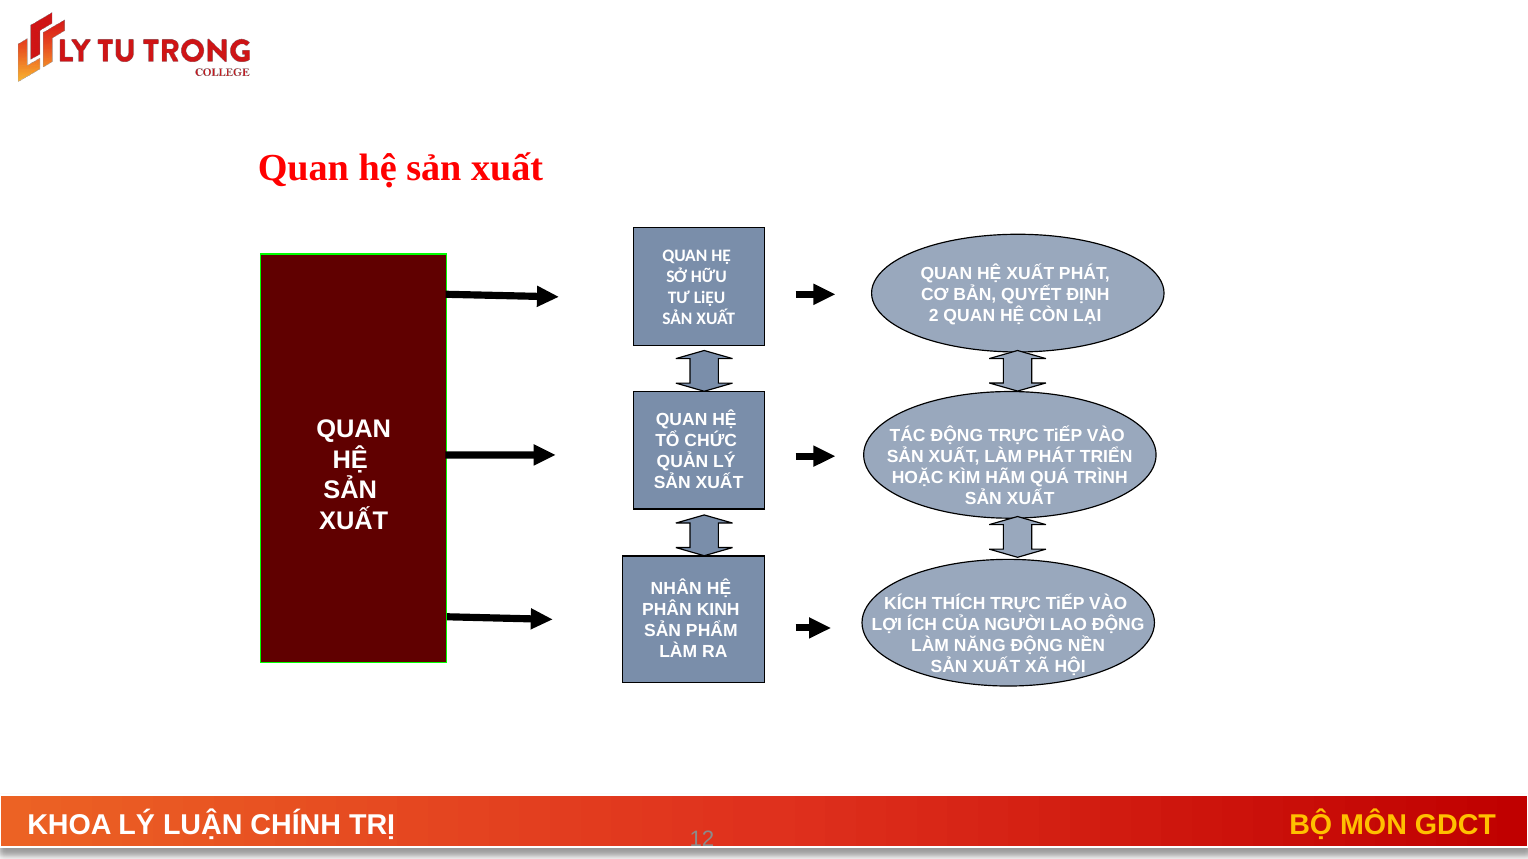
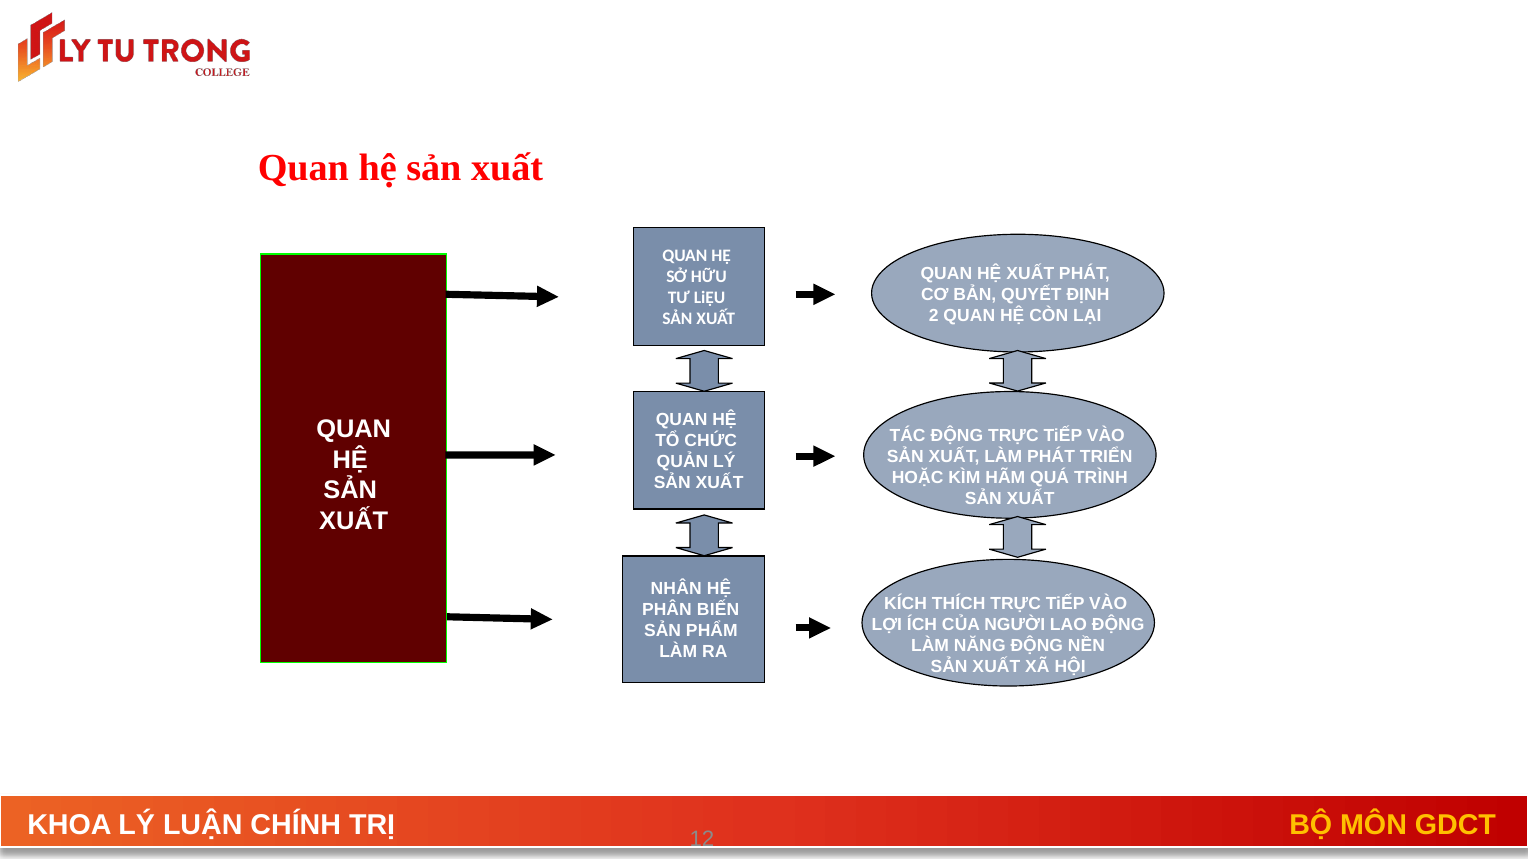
KINH: KINH -> BIẾN (718, 610)
